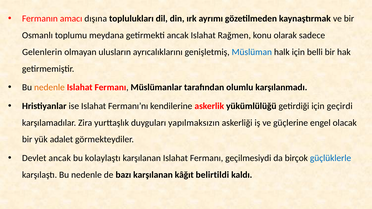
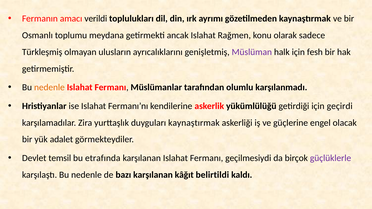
dışına: dışına -> verildi (96, 19)
Gelenlerin: Gelenlerin -> Türkleşmiş (42, 52)
Müslüman colour: blue -> purple (252, 52)
belli: belli -> fesh (315, 52)
duyguları yapılmaksızın: yapılmaksızın -> kaynaştırmak (194, 123)
Devlet ancak: ancak -> temsil (60, 158)
kolaylaştı: kolaylaştı -> etrafında (103, 158)
güçlüklerle colour: blue -> purple (331, 158)
